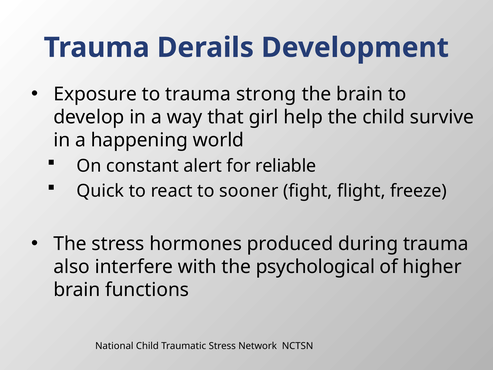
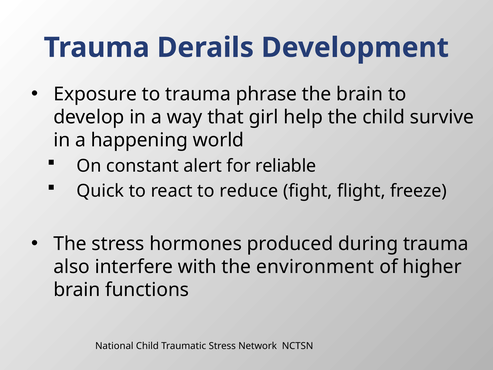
strong: strong -> phrase (266, 94)
sooner: sooner -> reduce (249, 191)
psychological: psychological -> environment (315, 267)
